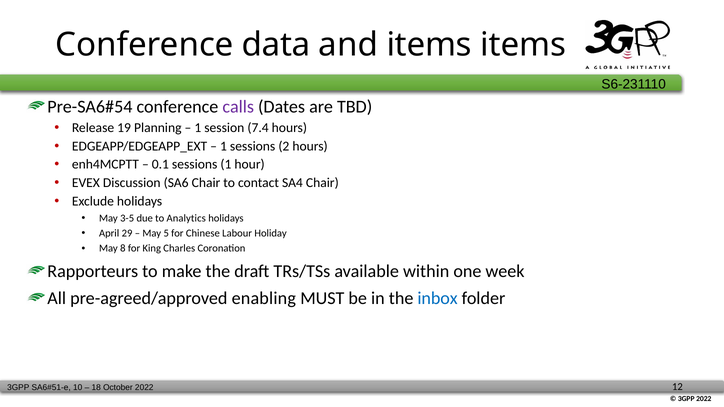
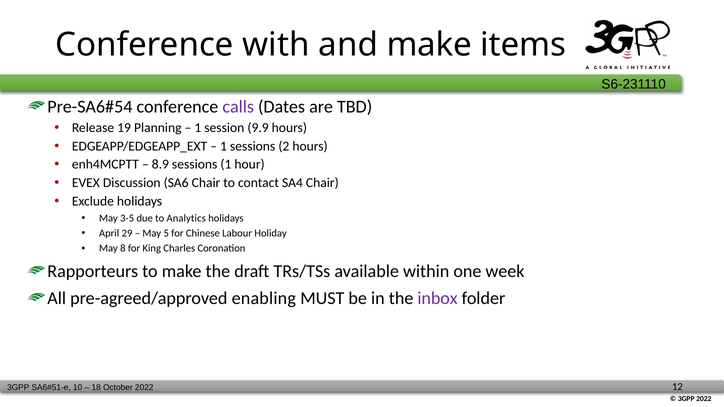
data: data -> with (276, 45)
and items: items -> make (429, 45)
7.4: 7.4 -> 9.9 (258, 128)
0.1: 0.1 -> 8.9 (160, 165)
inbox colour: blue -> purple (438, 299)
